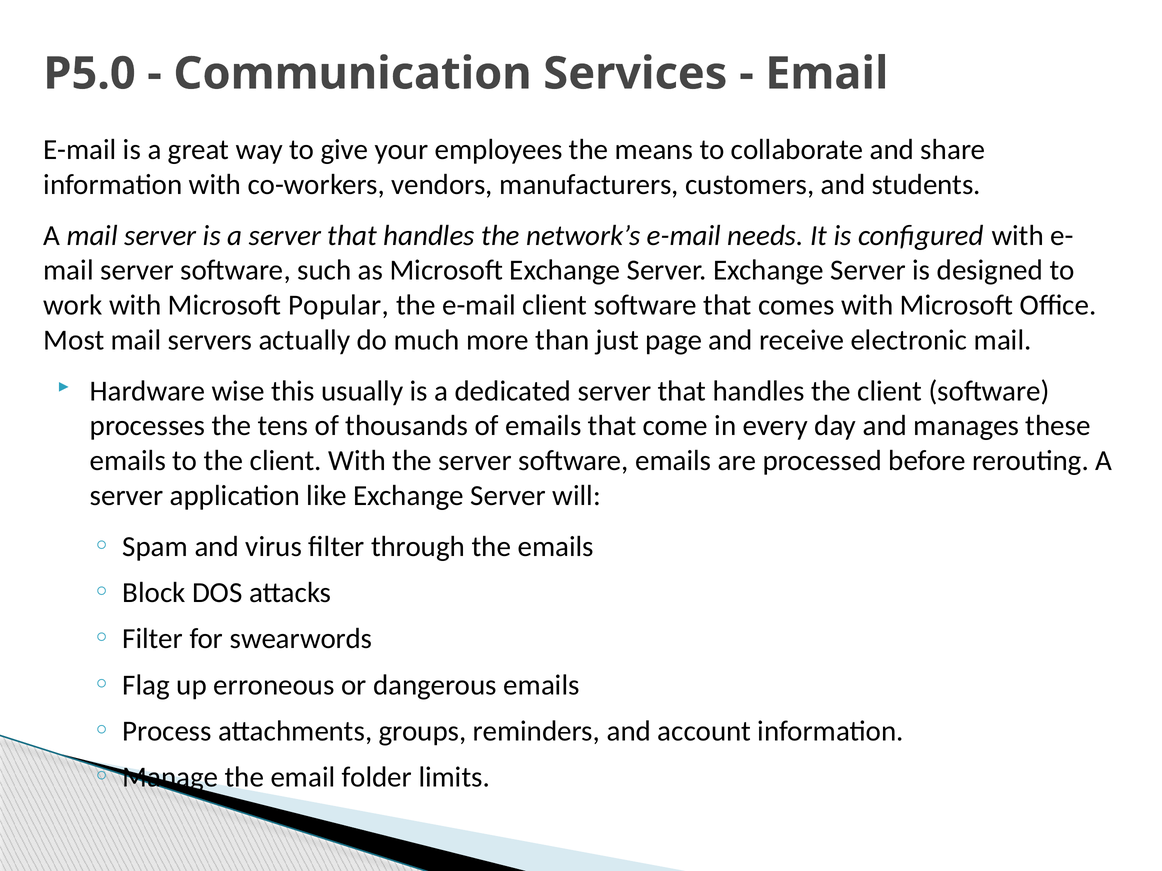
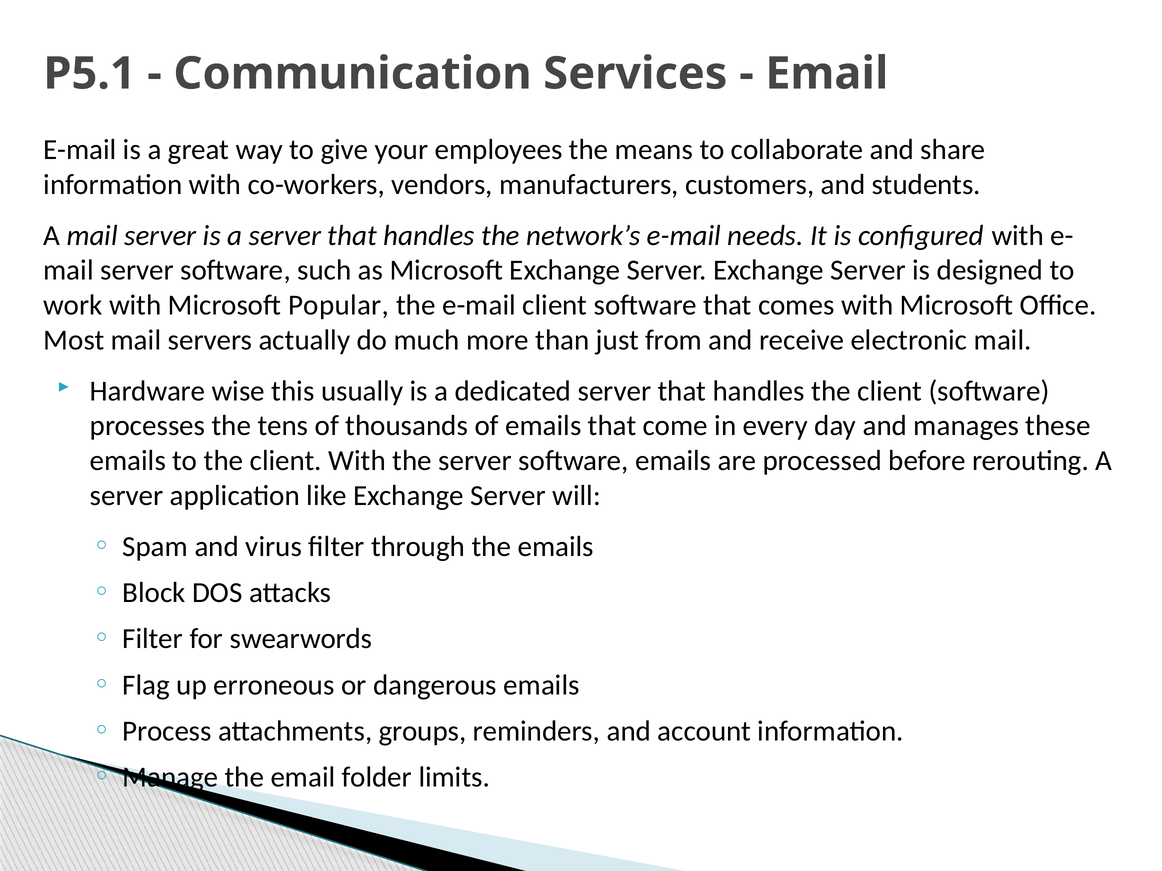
P5.0: P5.0 -> P5.1 (90, 74)
page: page -> from (674, 340)
